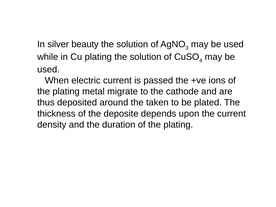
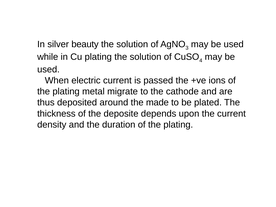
taken: taken -> made (157, 103)
